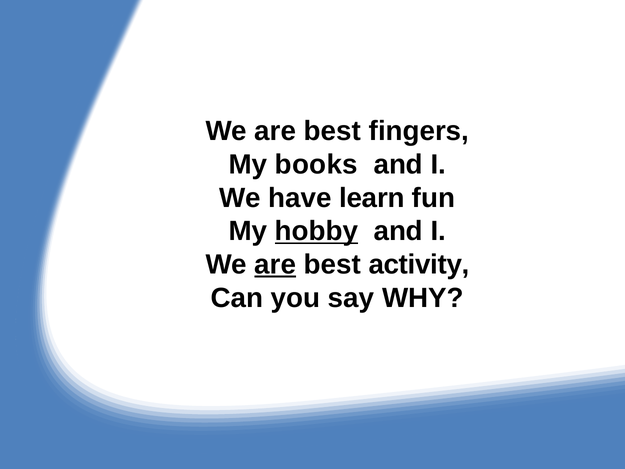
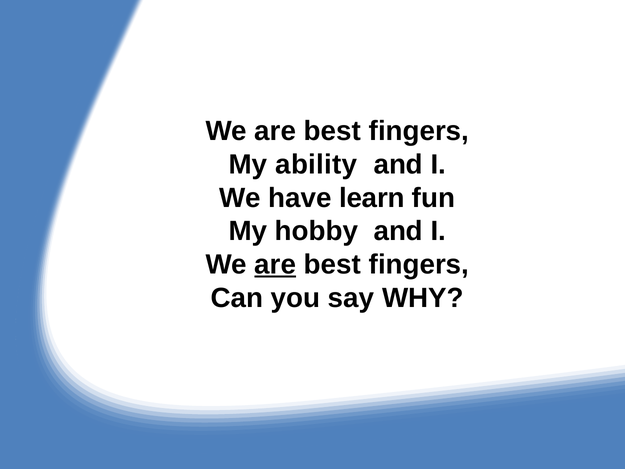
books: books -> ability (316, 164)
hobby underline: present -> none (317, 231)
activity: activity -> fingers (419, 264)
